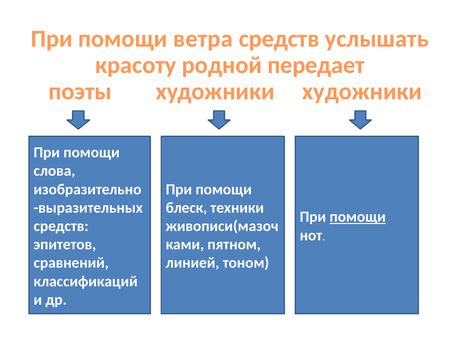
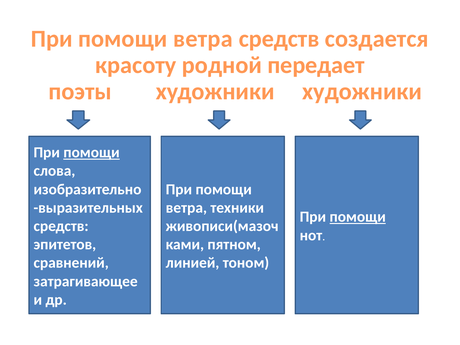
услышать: услышать -> создается (377, 39)
помощи underline: none -> present (92, 152)
блеск: блеск -> ветра (186, 208)
классификаций: классификаций -> затрагивающее (86, 281)
